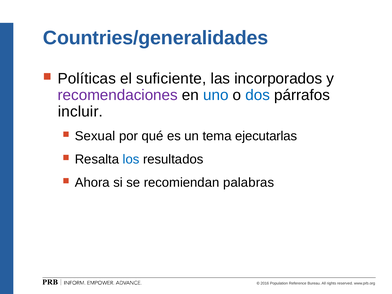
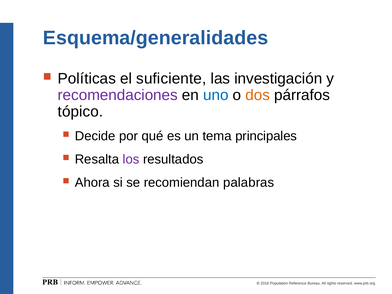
Countries/generalidades: Countries/generalidades -> Esquema/generalidades (156, 38)
incorporados: incorporados -> investigación (278, 79)
dos colour: blue -> orange (258, 95)
incluir: incluir -> tópico (80, 112)
Sexual: Sexual -> Decide (95, 136)
ejecutarlas: ejecutarlas -> principales (266, 136)
los colour: blue -> purple (131, 159)
